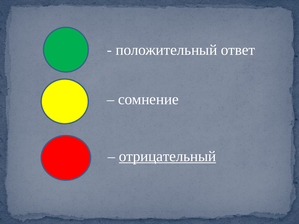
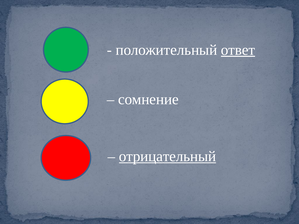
ответ underline: none -> present (238, 50)
